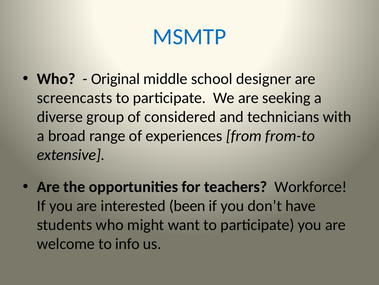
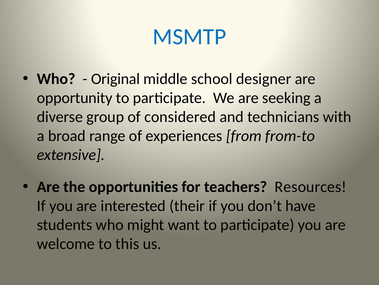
screencasts: screencasts -> opportunity (75, 98)
Workforce: Workforce -> Resources (311, 186)
been: been -> their (187, 205)
info: info -> this (127, 243)
